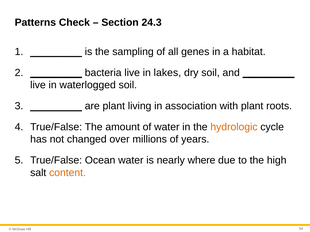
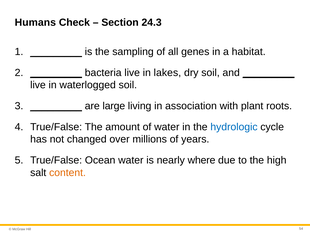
Patterns: Patterns -> Humans (35, 23)
are plant: plant -> large (114, 106)
hydrologic colour: orange -> blue (234, 127)
